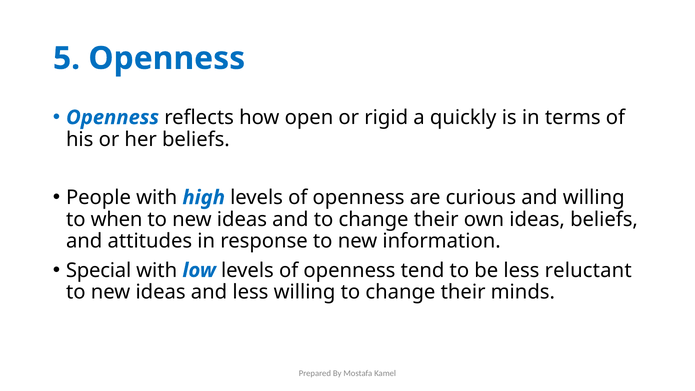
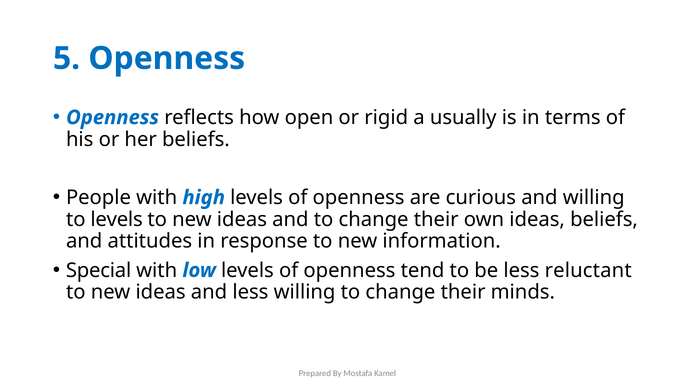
quickly: quickly -> usually (463, 117)
to when: when -> levels (117, 219)
